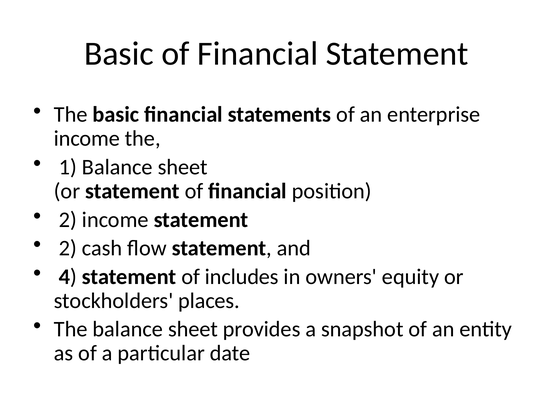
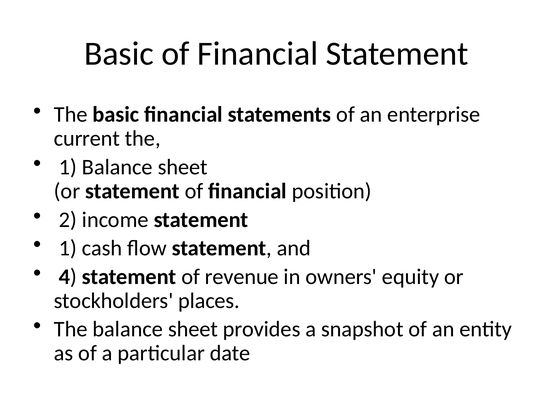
income: income -> current (87, 139)
2: 2 -> 1 (68, 248)
includes: includes -> revenue (242, 276)
